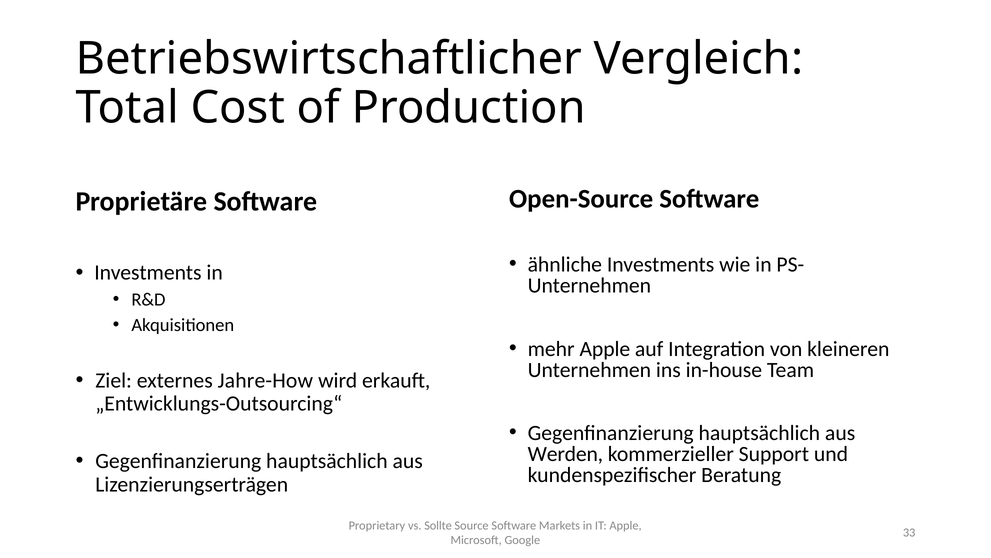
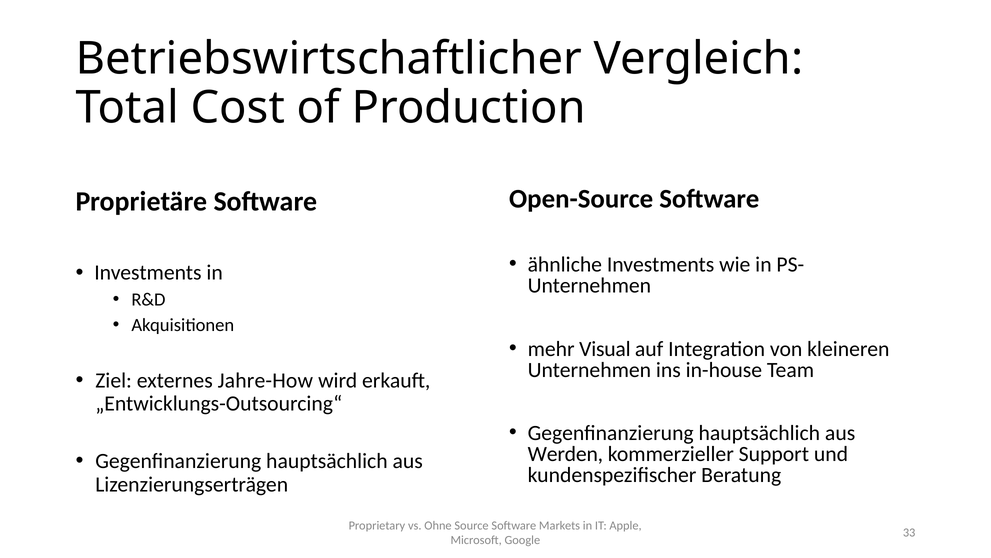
mehr Apple: Apple -> Visual (605, 348)
Sollte: Sollte -> Ohne (438, 525)
